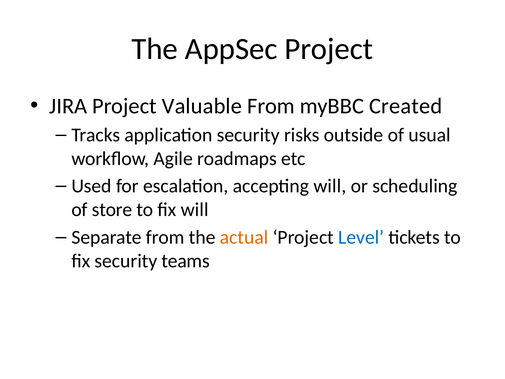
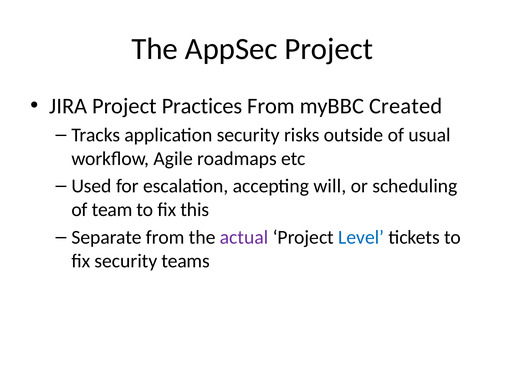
Valuable: Valuable -> Practices (202, 106)
store: store -> team (112, 210)
fix will: will -> this (195, 210)
actual colour: orange -> purple (244, 237)
